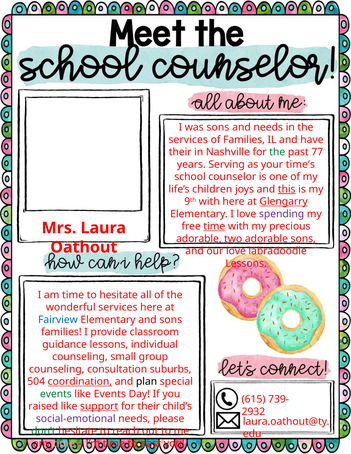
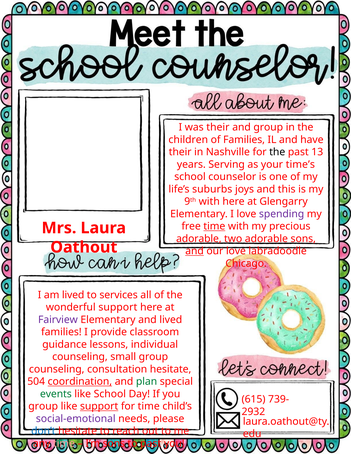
was sons: sons -> their (218, 127)
and needs: needs -> group (268, 127)
services: services -> children (188, 140)
the colour: green -> black (277, 152)
77: 77 -> 13 (317, 152)
children: children -> suburbs (212, 189)
this underline: present -> none (287, 189)
Glengarry underline: present -> none (284, 202)
and underline: none -> present (195, 251)
Lessons: Lessons -> Chicago (246, 264)
am time: time -> lived (73, 295)
to hesitate: hesitate -> services (119, 295)
wonderful services: services -> support (118, 307)
Fairview colour: blue -> purple (58, 320)
and sons: sons -> lived (171, 320)
consultation suburbs: suburbs -> hesitate (171, 369)
plan colour: black -> green (147, 382)
like Events: Events -> School (110, 394)
raised: raised -> group (43, 407)
for their: their -> time (149, 407)
don’t colour: green -> blue (43, 431)
I’m time: time -> sons (114, 444)
